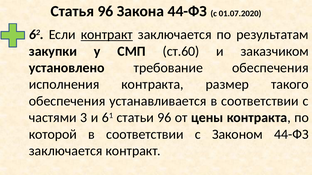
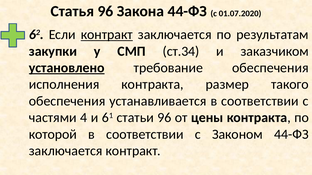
ст.60: ст.60 -> ст.34 (181, 51)
установлено underline: none -> present (67, 68)
3: 3 -> 4 (84, 118)
